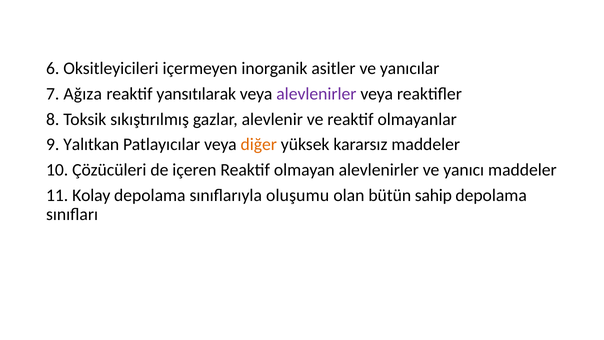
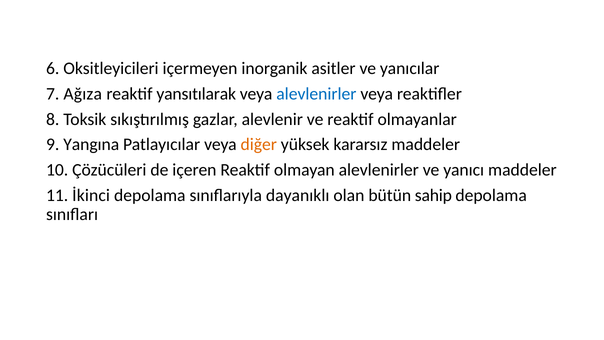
alevlenirler colour: purple -> blue (316, 94)
Yalıtkan: Yalıtkan -> Yangına (91, 145)
Kolay: Kolay -> İkinci (91, 195)
oluşumu: oluşumu -> dayanıklı (298, 195)
